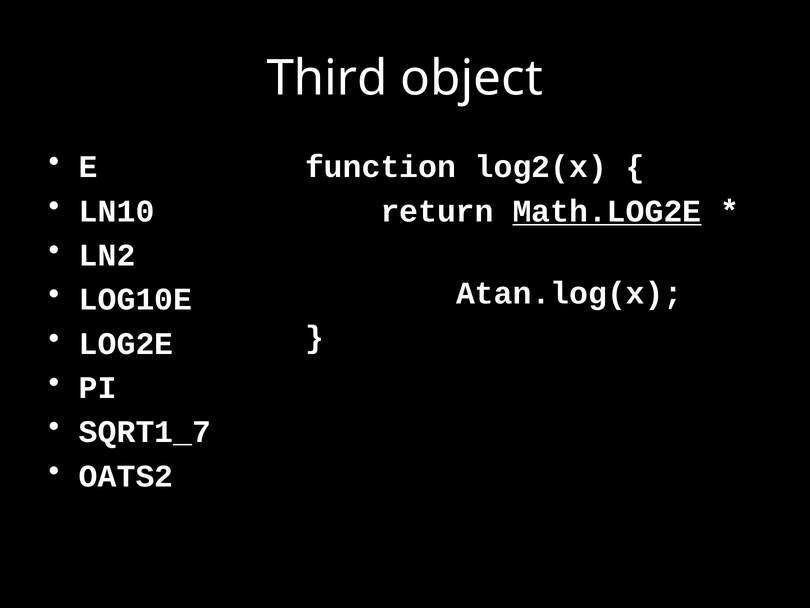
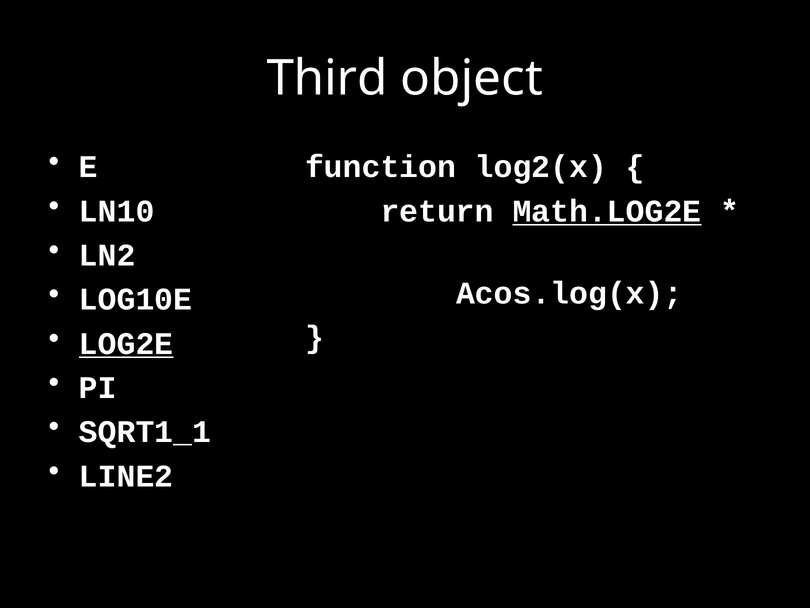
Atan.log(x: Atan.log(x -> Acos.log(x (569, 293)
LOG2E underline: none -> present (126, 343)
SQRT1_7: SQRT1_7 -> SQRT1_1 (145, 432)
OATS2: OATS2 -> LINE2 (126, 476)
